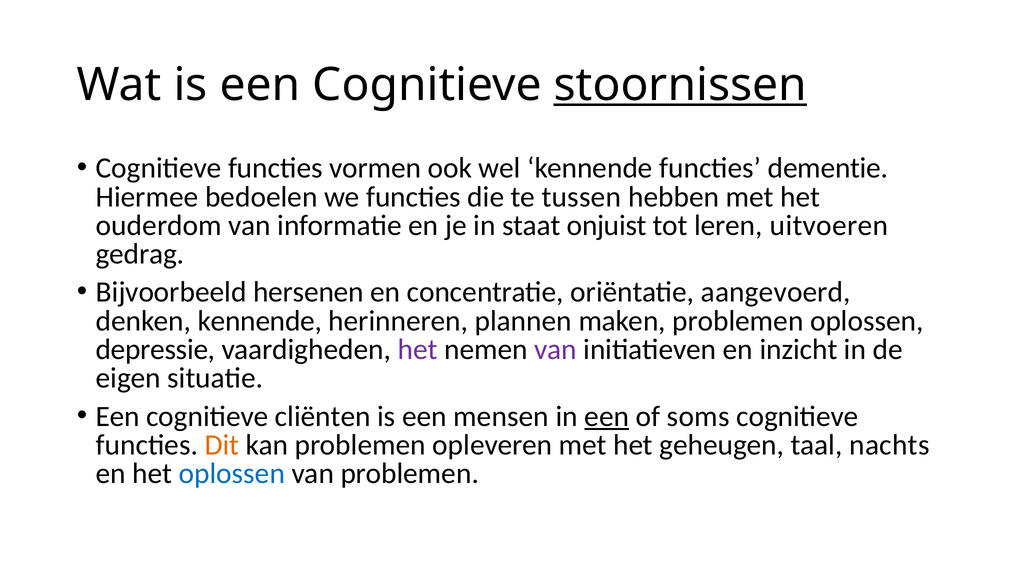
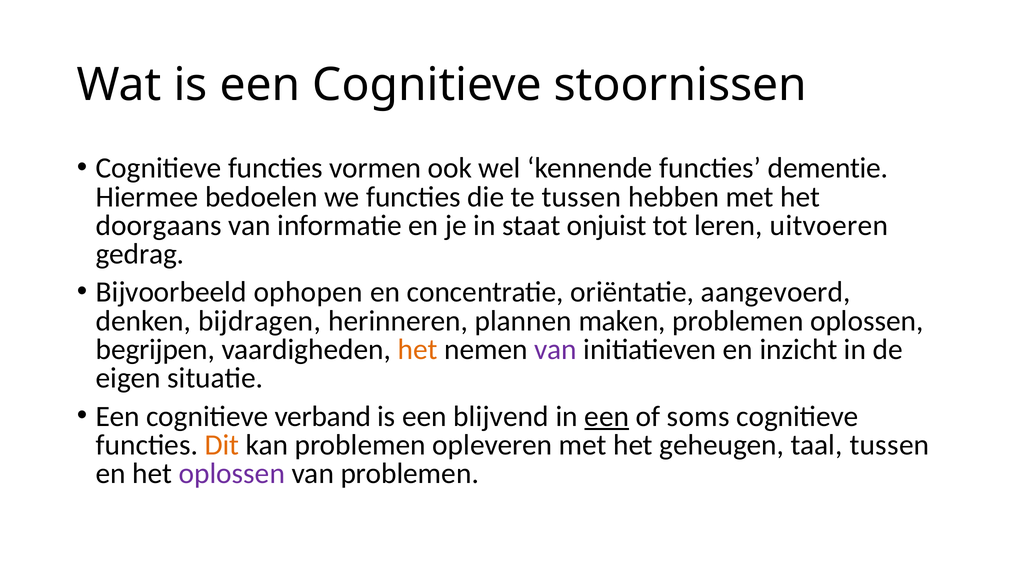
stoornissen underline: present -> none (680, 85)
ouderdom: ouderdom -> doorgaans (159, 225)
hersenen: hersenen -> ophopen (308, 292)
denken kennende: kennende -> bijdragen (260, 321)
depressie: depressie -> begrijpen (155, 349)
het colour: purple -> orange (418, 349)
cliënten: cliënten -> verband (323, 416)
mensen: mensen -> blijvend (501, 416)
taal nachts: nachts -> tussen (889, 445)
oplossen colour: blue -> purple (232, 473)
